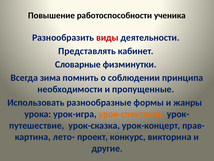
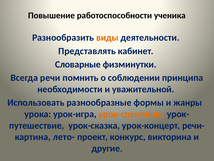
виды colour: red -> orange (107, 38)
зима: зима -> речи (50, 78)
пропущенные: пропущенные -> уважительной (143, 89)
прав-: прав- -> речи- (193, 125)
